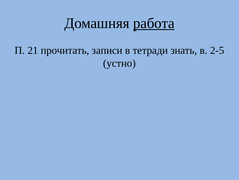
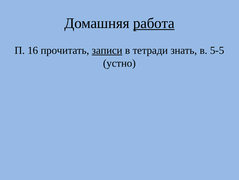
21: 21 -> 16 (33, 50)
записи underline: none -> present (107, 50)
2-5: 2-5 -> 5-5 (217, 50)
